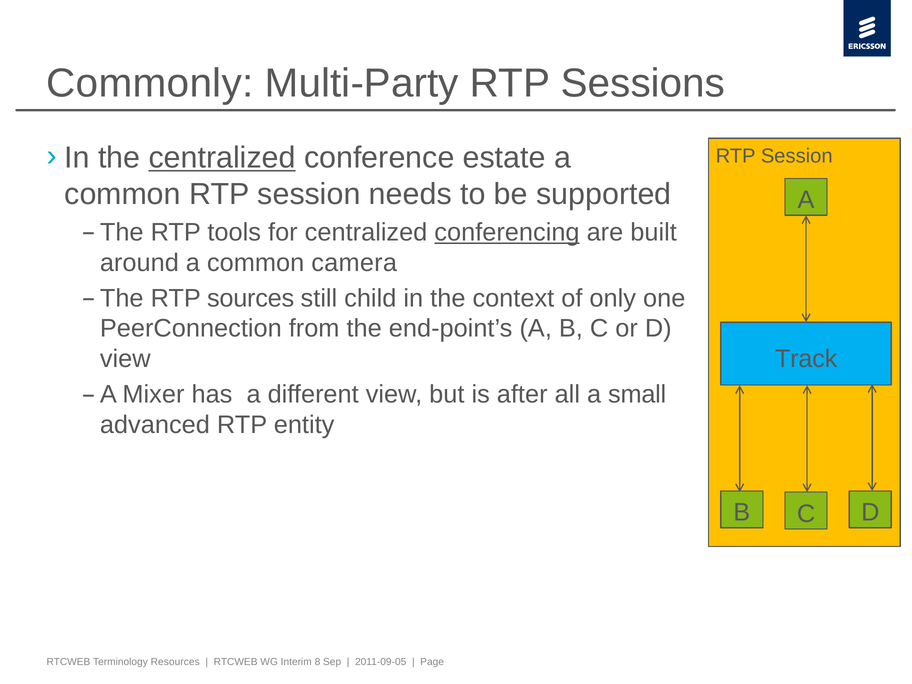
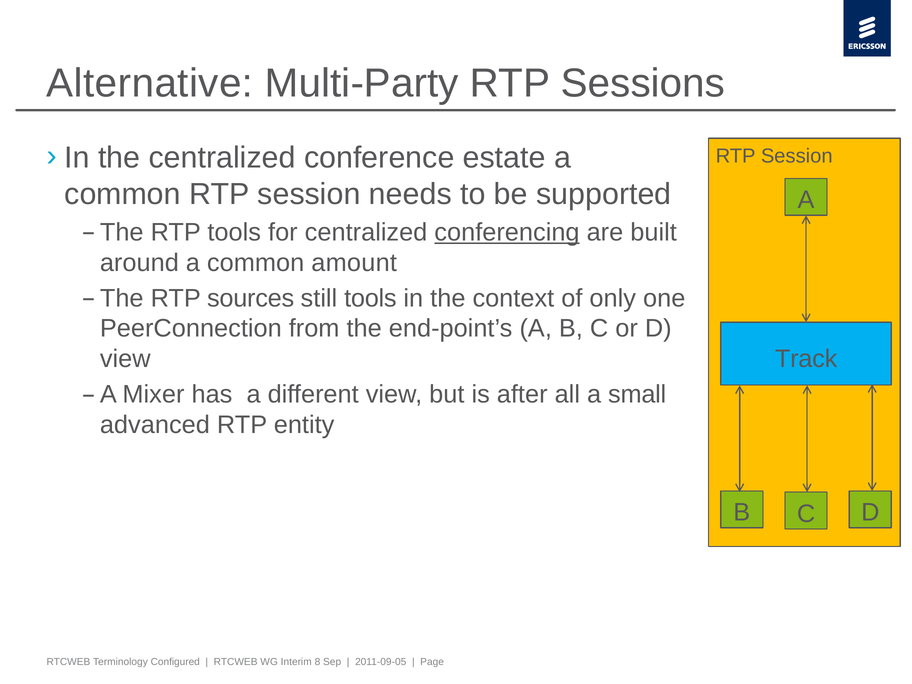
Commonly: Commonly -> Alternative (150, 83)
centralized underline: present -> none (222, 158)
camera: camera -> amount (354, 263)
still child: child -> tools (370, 298)
Resources: Resources -> Configured (175, 662)
